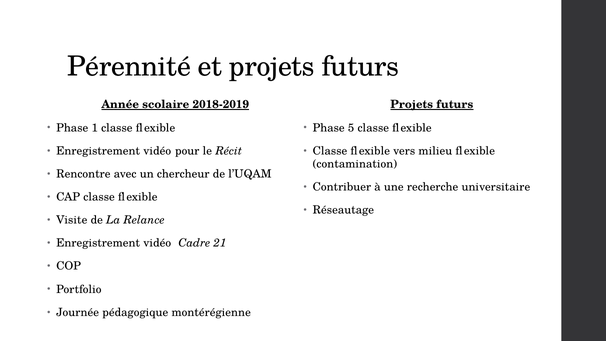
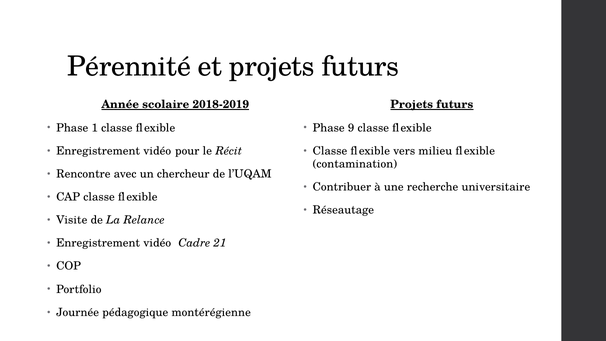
5: 5 -> 9 (351, 128)
